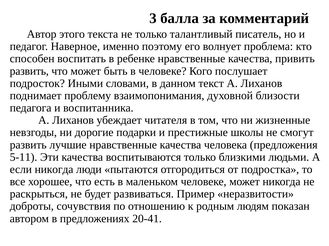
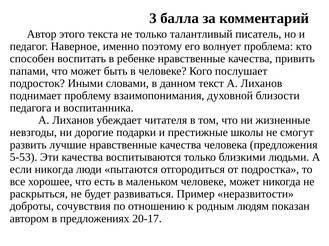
развить: развить -> папами (29, 71)
5-11: 5-11 -> 5-53 (24, 158)
20-41: 20-41 -> 20-17 (147, 219)
